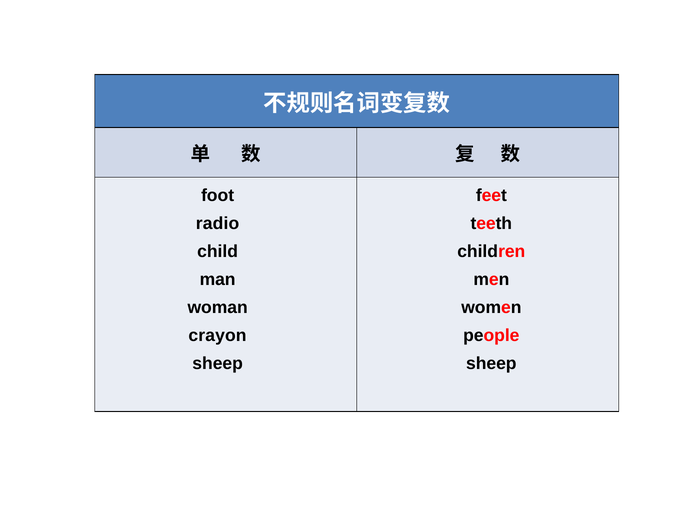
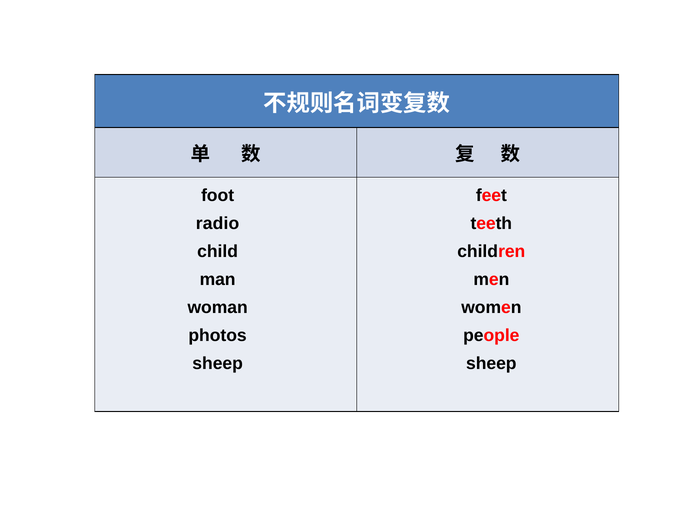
crayon: crayon -> photos (218, 335)
